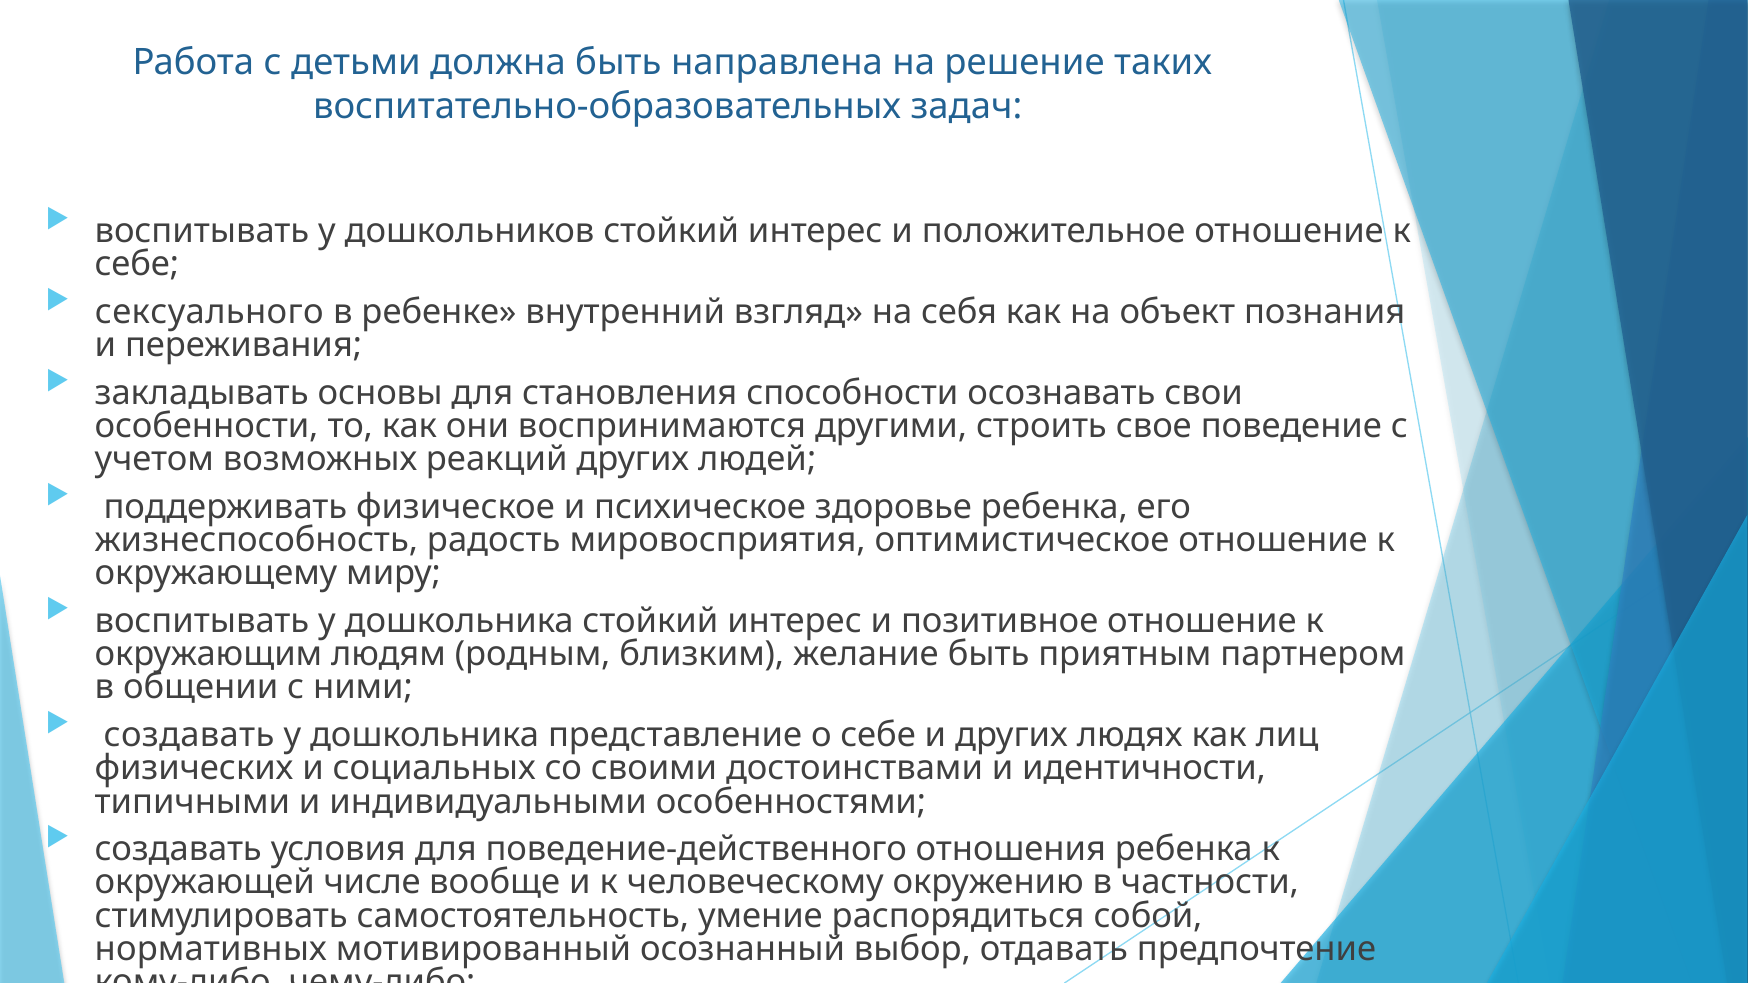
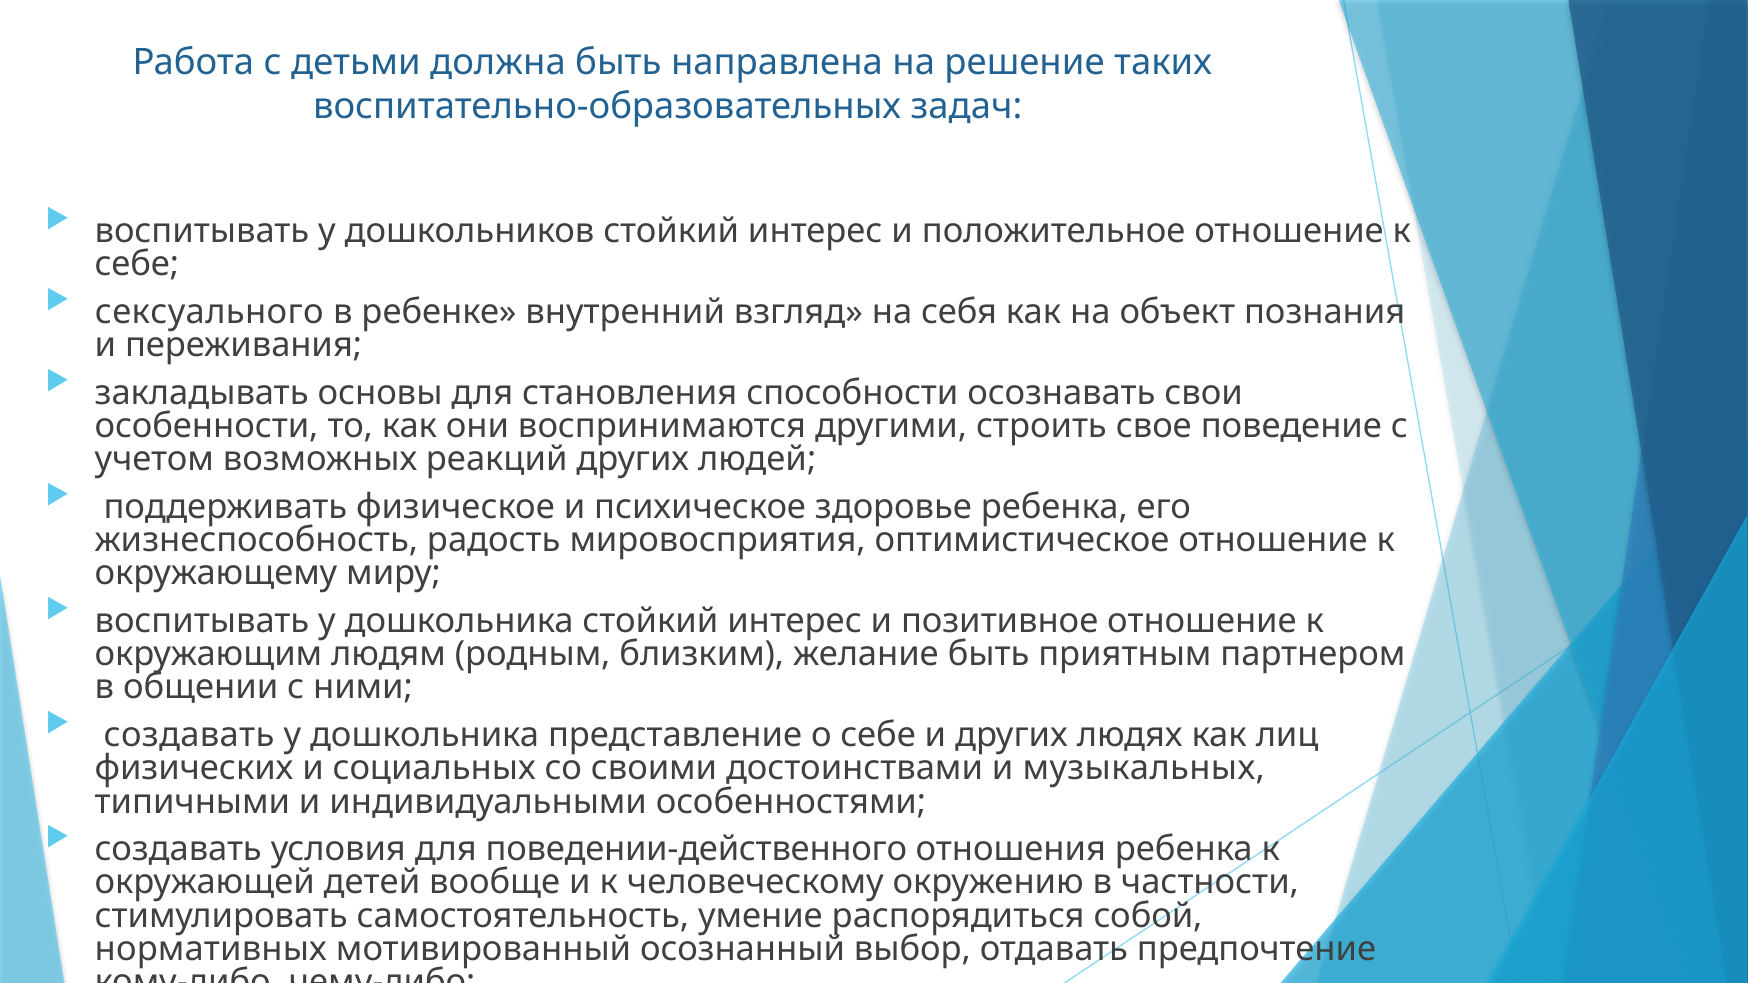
идентичности: идентичности -> музыкальных (1144, 769)
поведение-действенного: поведение-действенного -> поведении-действенного (696, 850)
числе: числе -> детей (372, 883)
